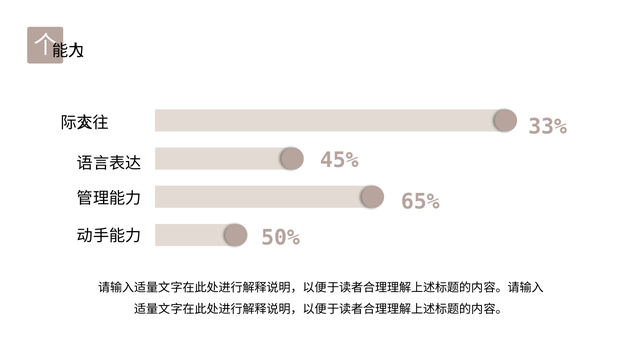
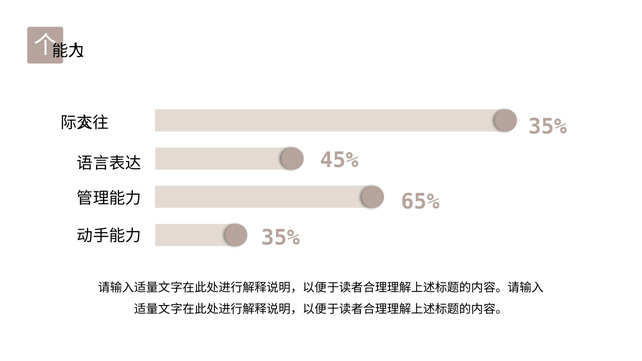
33%: 33% -> 35% (548, 127)
50%: 50% -> 35% (280, 238)
